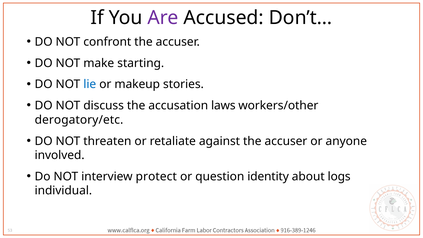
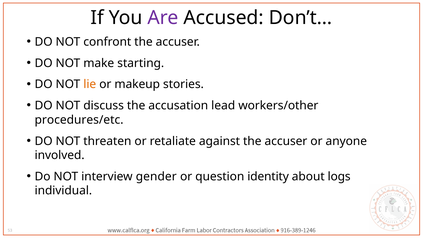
lie colour: blue -> orange (90, 84)
laws: laws -> lead (223, 106)
derogatory/etc: derogatory/etc -> procedures/etc (79, 120)
protect: protect -> gender (156, 176)
